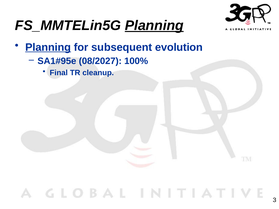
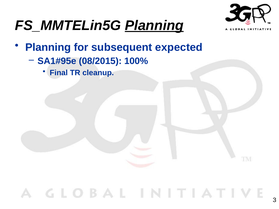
Planning underline: present -> none (48, 47)
evolution: evolution -> expected (179, 47)
08/2027: 08/2027 -> 08/2015 (100, 61)
